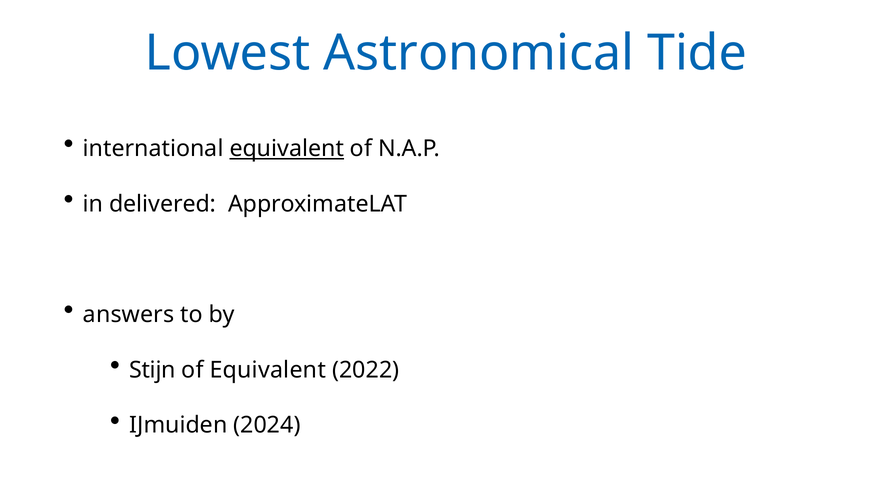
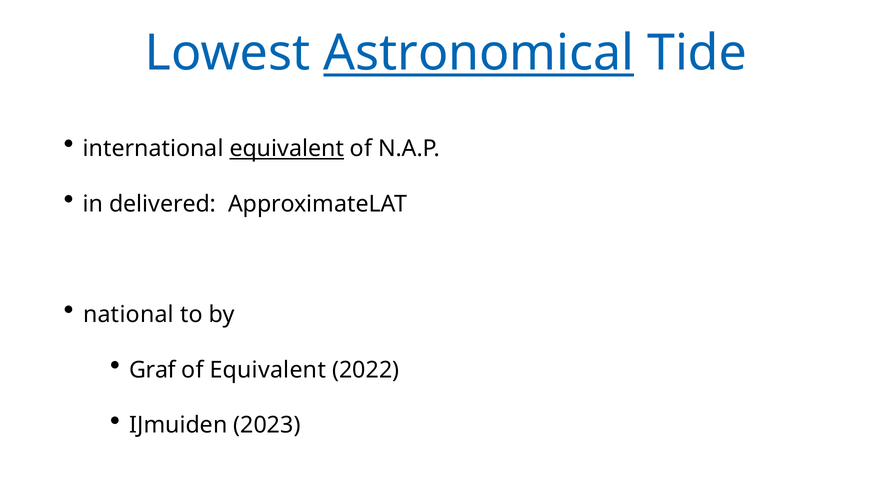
Astronomical underline: none -> present (479, 53)
answers: answers -> national (128, 315)
Stijn: Stijn -> Graf (153, 370)
2024: 2024 -> 2023 (267, 425)
